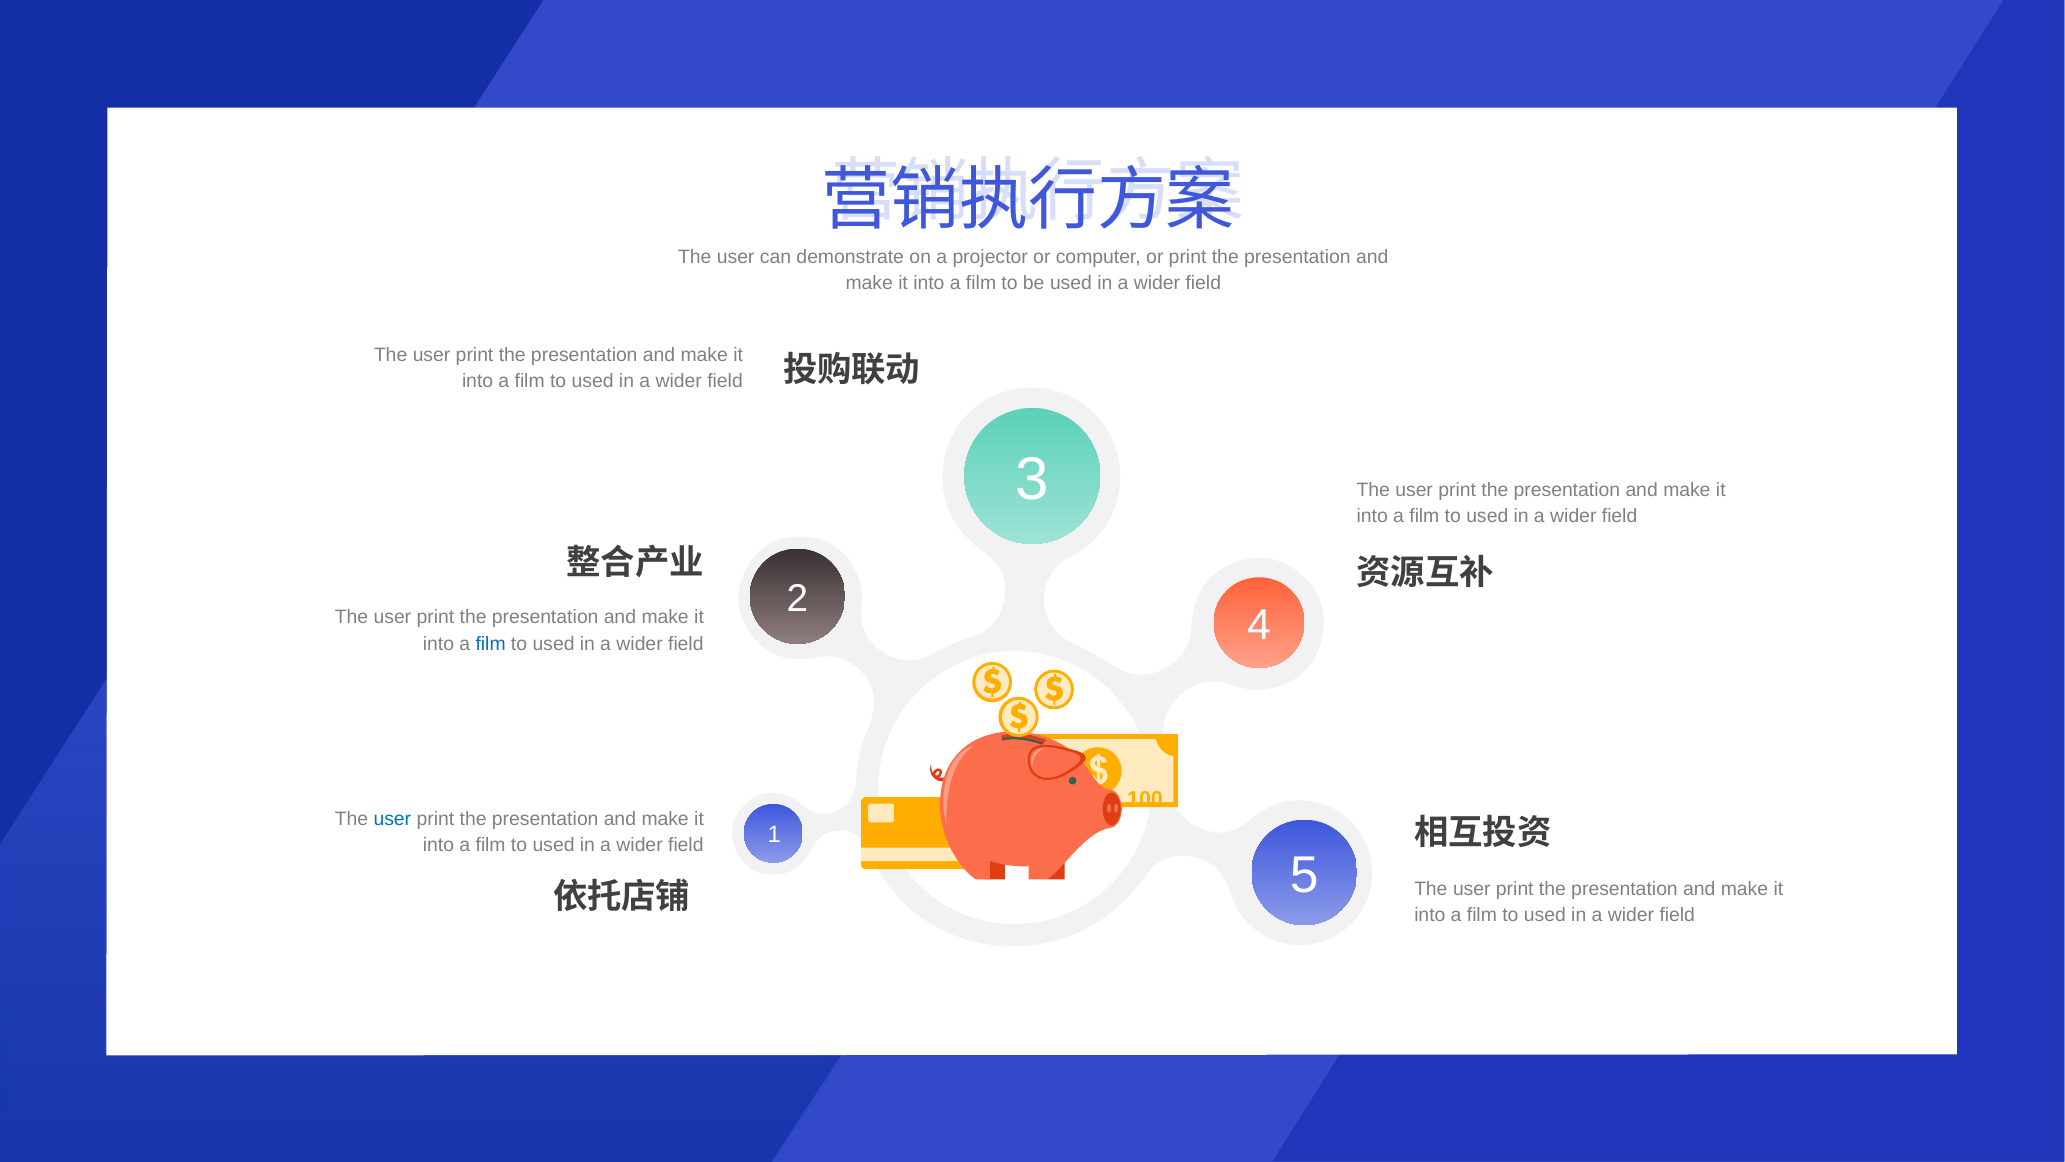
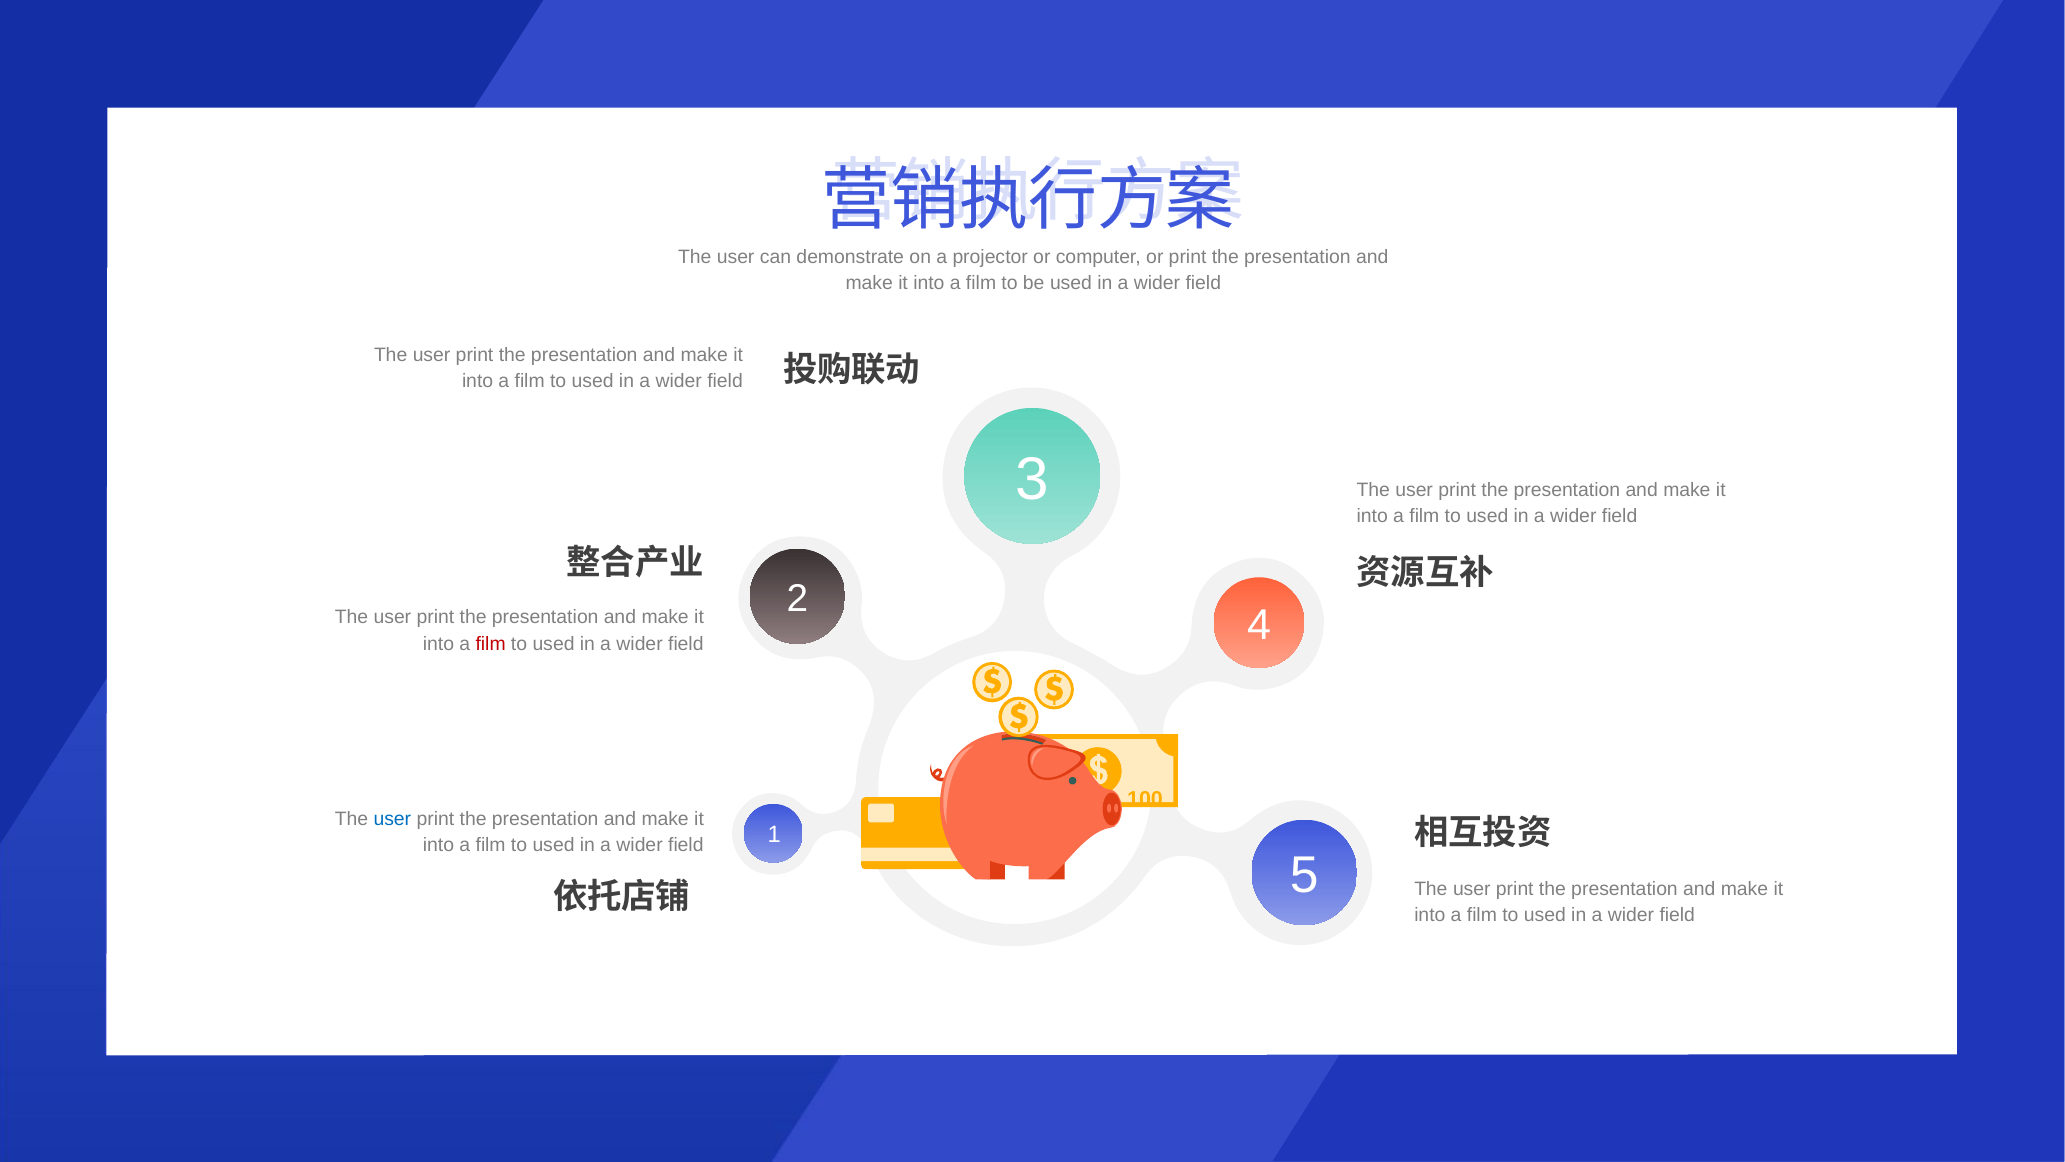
film colour: blue -> red (491, 644)
